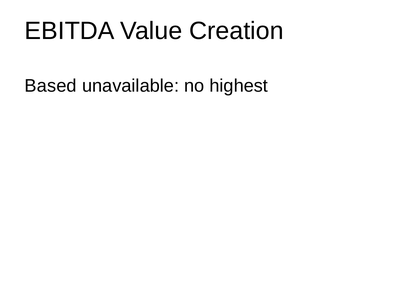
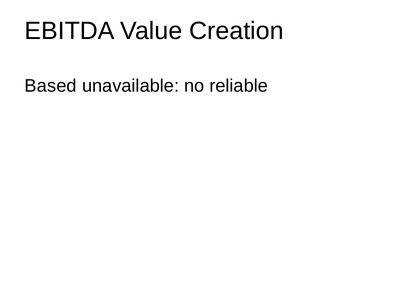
highest: highest -> reliable (239, 86)
